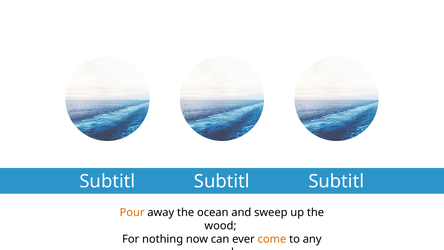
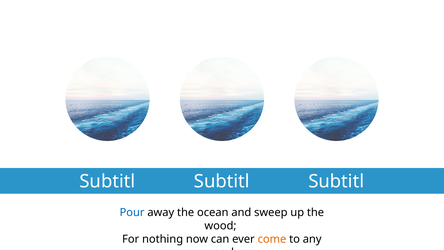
Pour colour: orange -> blue (132, 212)
